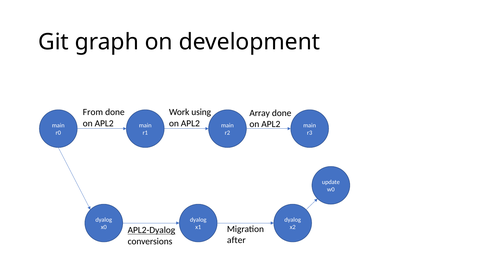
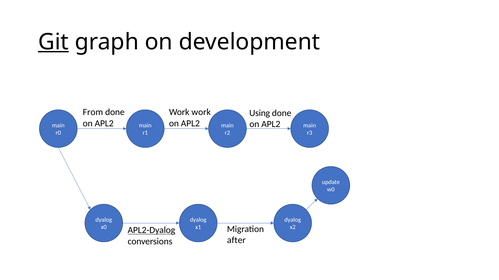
Git underline: none -> present (53, 42)
Work using: using -> work (201, 112)
Array: Array -> Using (260, 113)
